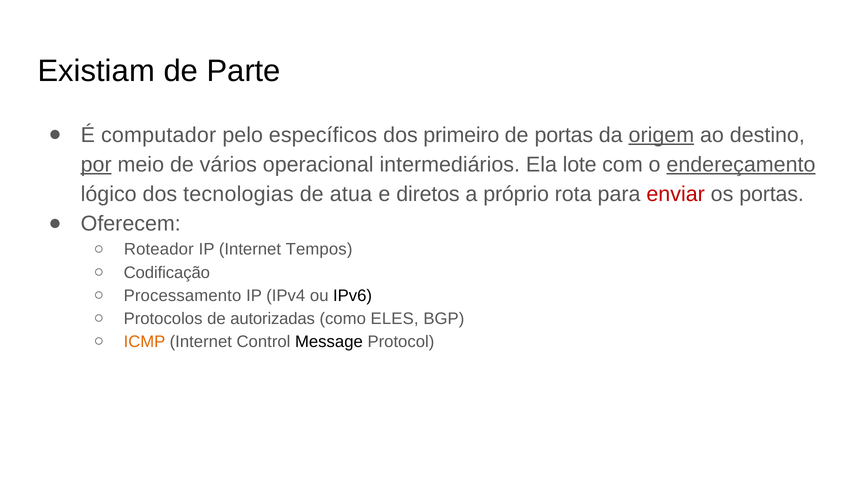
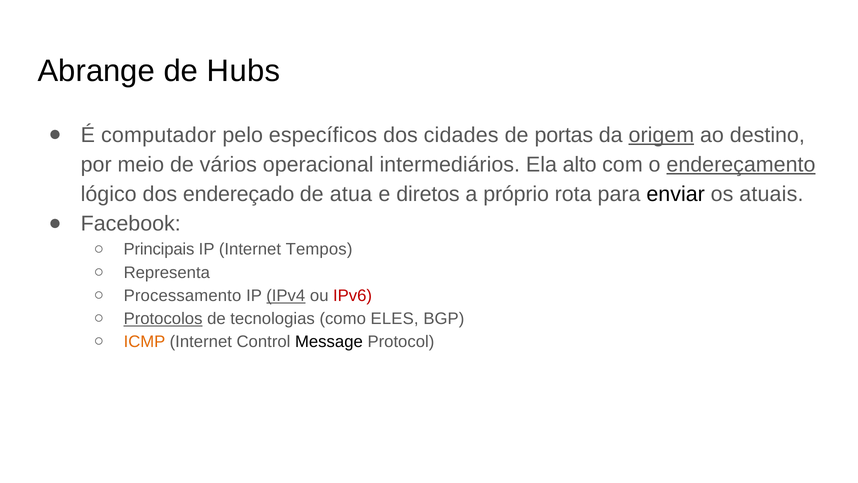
Existiam: Existiam -> Abrange (96, 71)
Parte: Parte -> Hubs (243, 71)
primeiro: primeiro -> cidades (461, 135)
por underline: present -> none (96, 165)
lote: lote -> alto (580, 165)
tecnologias: tecnologias -> endereçado (239, 194)
enviar colour: red -> black (676, 194)
os portas: portas -> atuais (771, 194)
Oferecem: Oferecem -> Facebook (131, 224)
Roteador: Roteador -> Principais (159, 249)
Codificação: Codificação -> Representa (167, 272)
IPv4 underline: none -> present (286, 295)
IPv6 colour: black -> red (353, 295)
Protocolos underline: none -> present (163, 319)
autorizadas: autorizadas -> tecnologias (273, 319)
